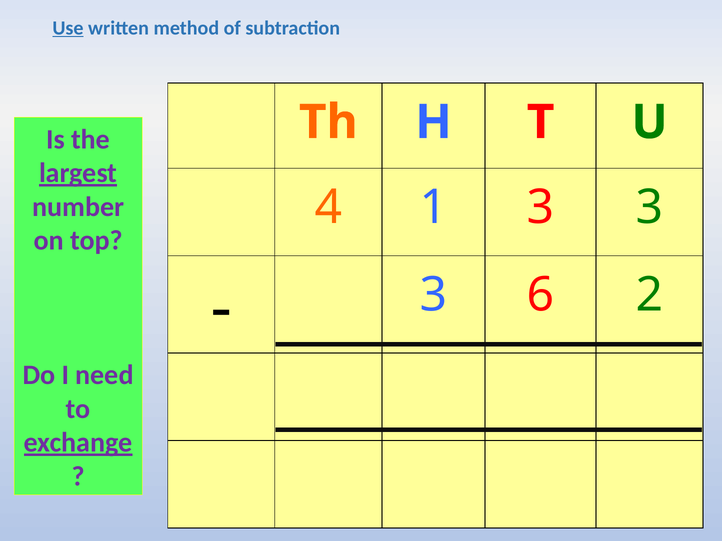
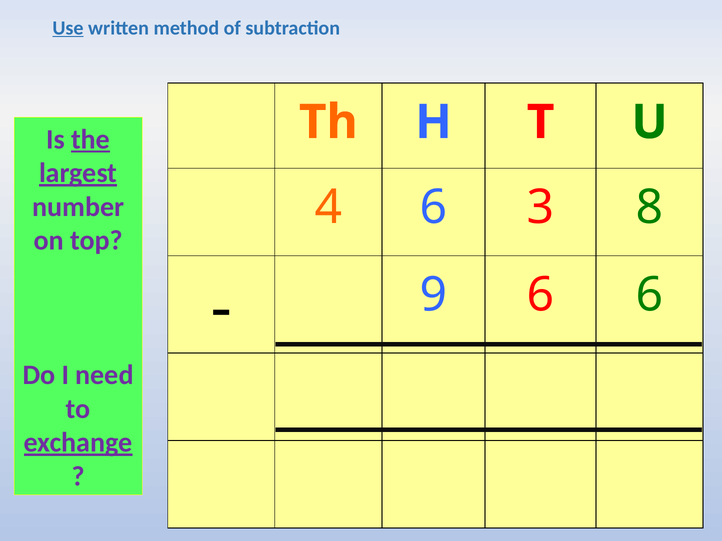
the underline: none -> present (91, 140)
4 1: 1 -> 6 (434, 208)
3 3: 3 -> 8 (650, 208)
3: 3 -> 9 (434, 295)
6 2: 2 -> 6 (650, 295)
